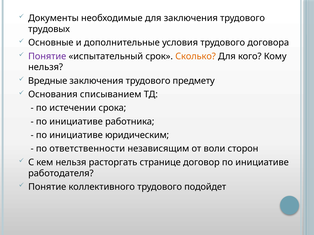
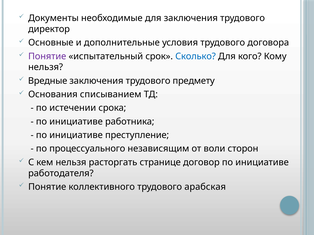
трудовых: трудовых -> директор (49, 29)
Сколько colour: orange -> blue (196, 56)
юридическим: юридическим -> преступление (137, 135)
ответственности: ответственности -> процессуального (87, 149)
подойдет: подойдет -> арабская (205, 187)
